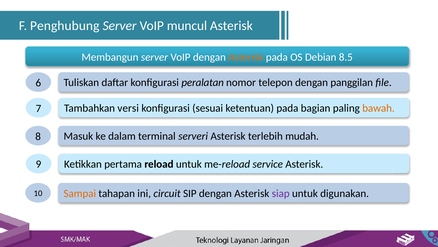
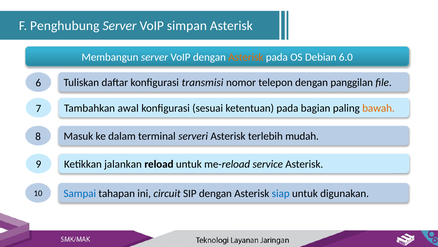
muncul: muncul -> simpan (187, 26)
8.5: 8.5 -> 6.0 (346, 57)
peralatan: peralatan -> transmisi (203, 83)
versi: versi -> awal (128, 108)
pertama: pertama -> jalankan (123, 164)
Sampai colour: orange -> blue (80, 193)
siap colour: purple -> blue (281, 193)
